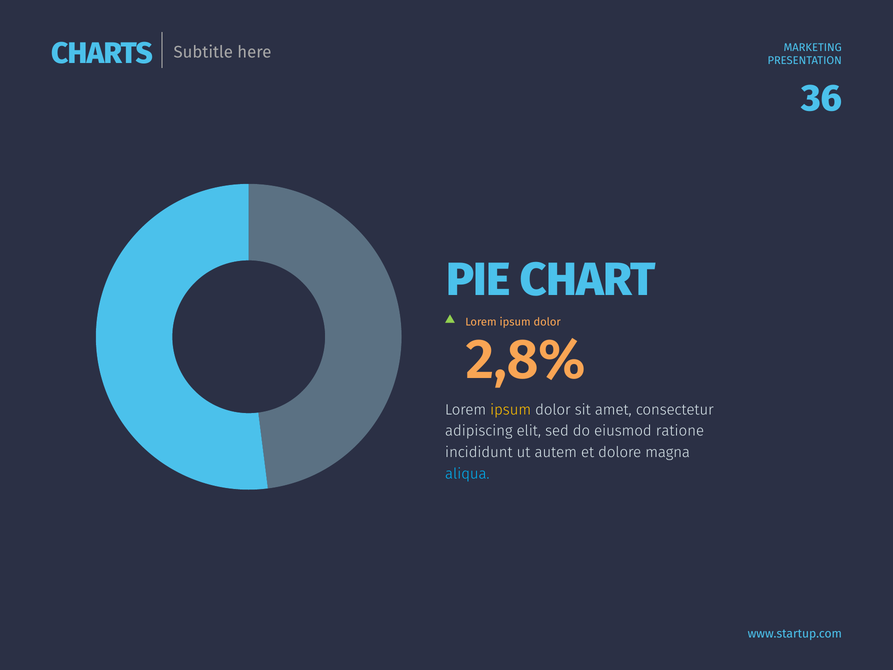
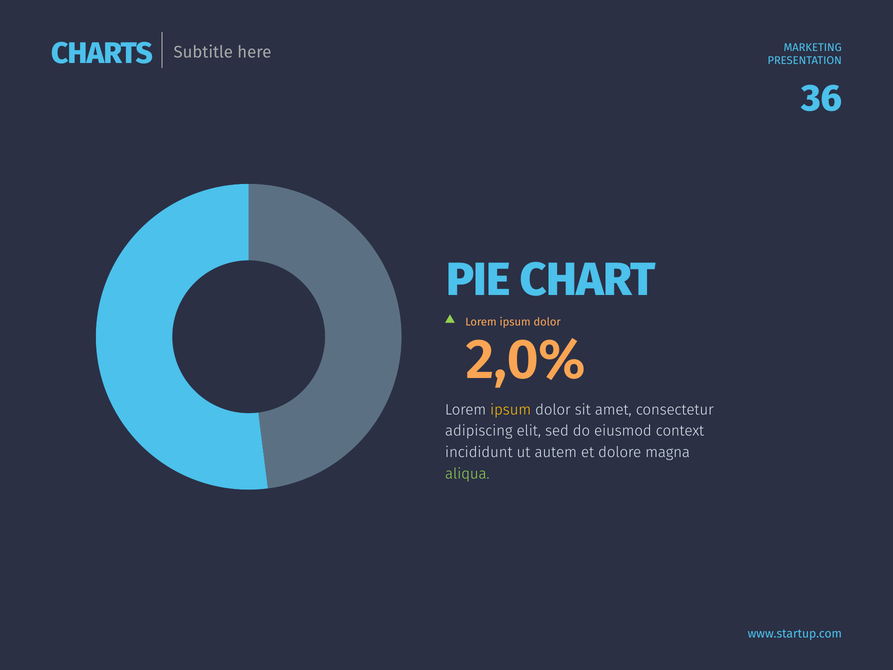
2,8%: 2,8% -> 2,0% (526, 360)
ratione: ratione -> context (680, 431)
aliqua colour: light blue -> light green (467, 474)
